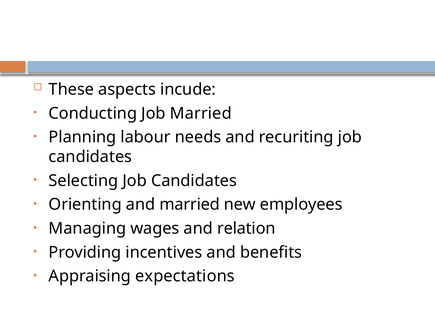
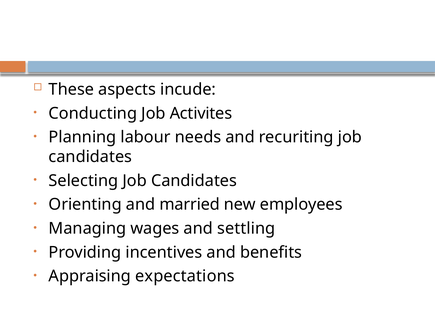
Job Married: Married -> Activites (201, 113)
relation: relation -> settling (246, 228)
